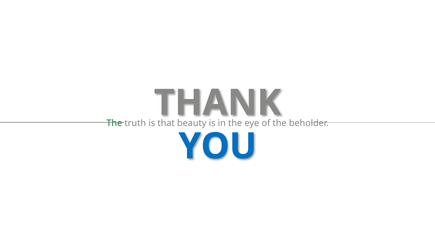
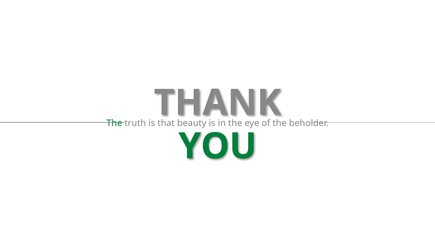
YOU colour: blue -> green (218, 146)
